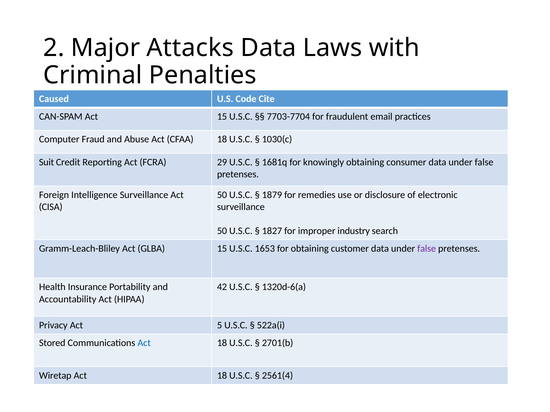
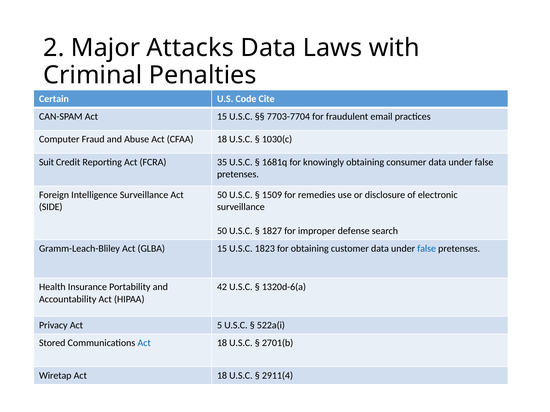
Caused: Caused -> Certain (54, 99)
29: 29 -> 35 (222, 162)
1879: 1879 -> 1509 (272, 195)
CISA: CISA -> SIDE (51, 207)
industry: industry -> defense (354, 231)
1653: 1653 -> 1823 (265, 249)
false colour: purple -> blue (427, 249)
2561(4: 2561(4 -> 2911(4 (277, 376)
